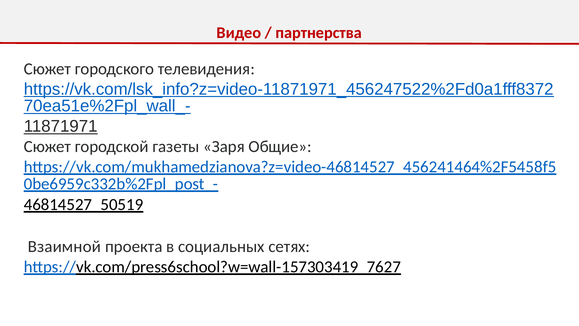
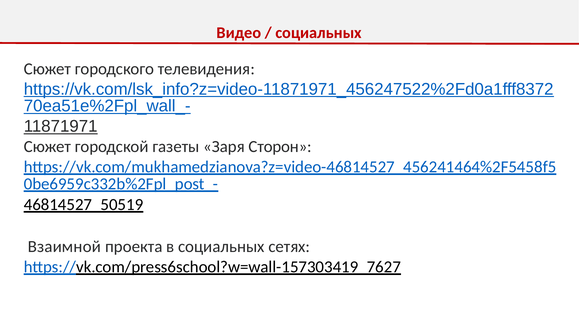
партнерства: партнерства -> социальных (319, 33)
Общие: Общие -> Сторон (280, 147)
